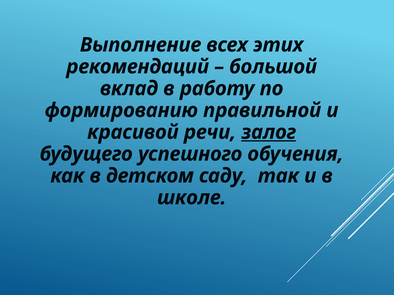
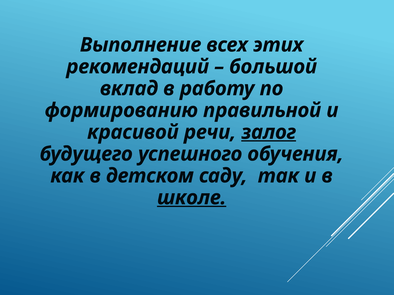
школе underline: none -> present (192, 198)
